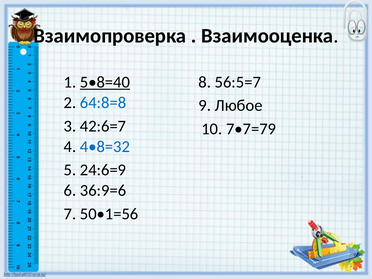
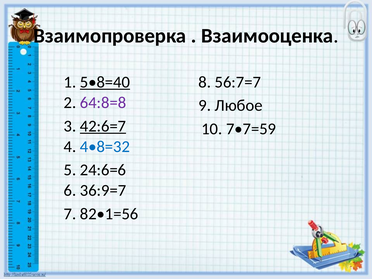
56:5=7: 56:5=7 -> 56:7=7 (238, 82)
64:8=8 colour: blue -> purple (103, 103)
42:6=7 underline: none -> present (103, 126)
7•7=79: 7•7=79 -> 7•7=59 (251, 129)
24:6=9: 24:6=9 -> 24:6=6 (103, 170)
36:9=6: 36:9=6 -> 36:9=7 (103, 190)
50•1=56: 50•1=56 -> 82•1=56 (109, 214)
